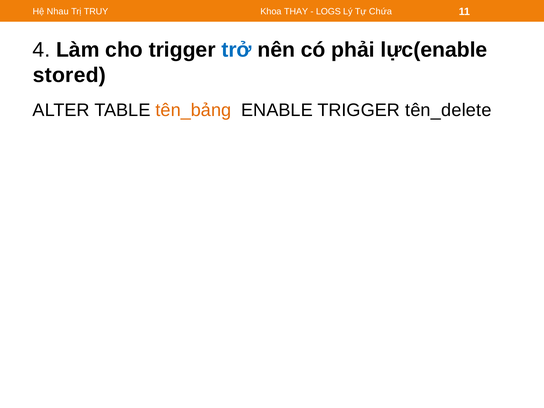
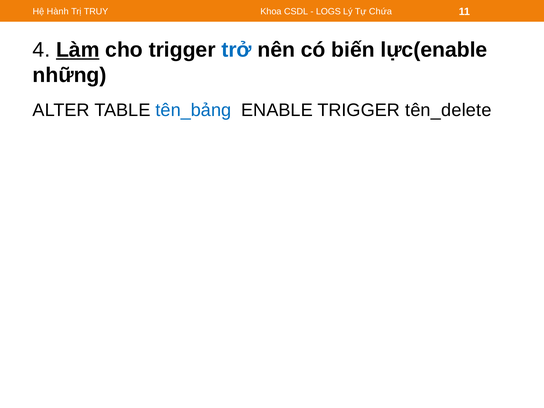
Nhau: Nhau -> Hành (58, 11)
THAY: THAY -> CSDL (296, 11)
Làm underline: none -> present (78, 50)
phải: phải -> biến (353, 50)
stored: stored -> những (70, 75)
tên_bảng colour: orange -> blue (193, 110)
